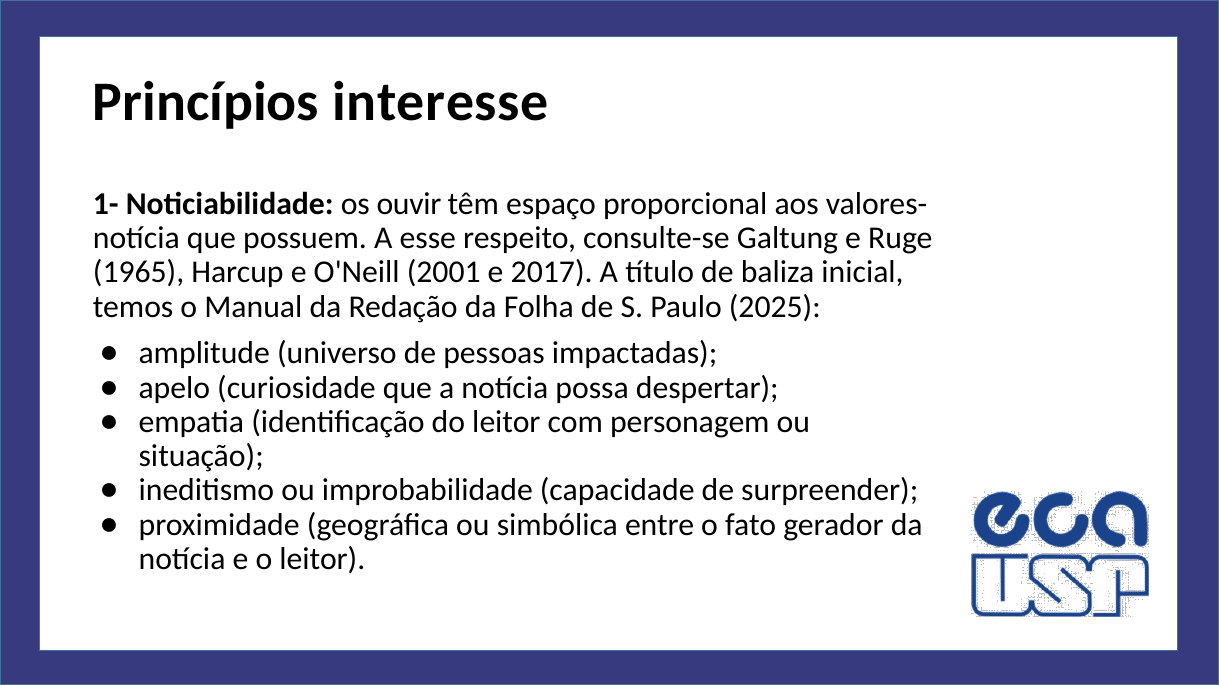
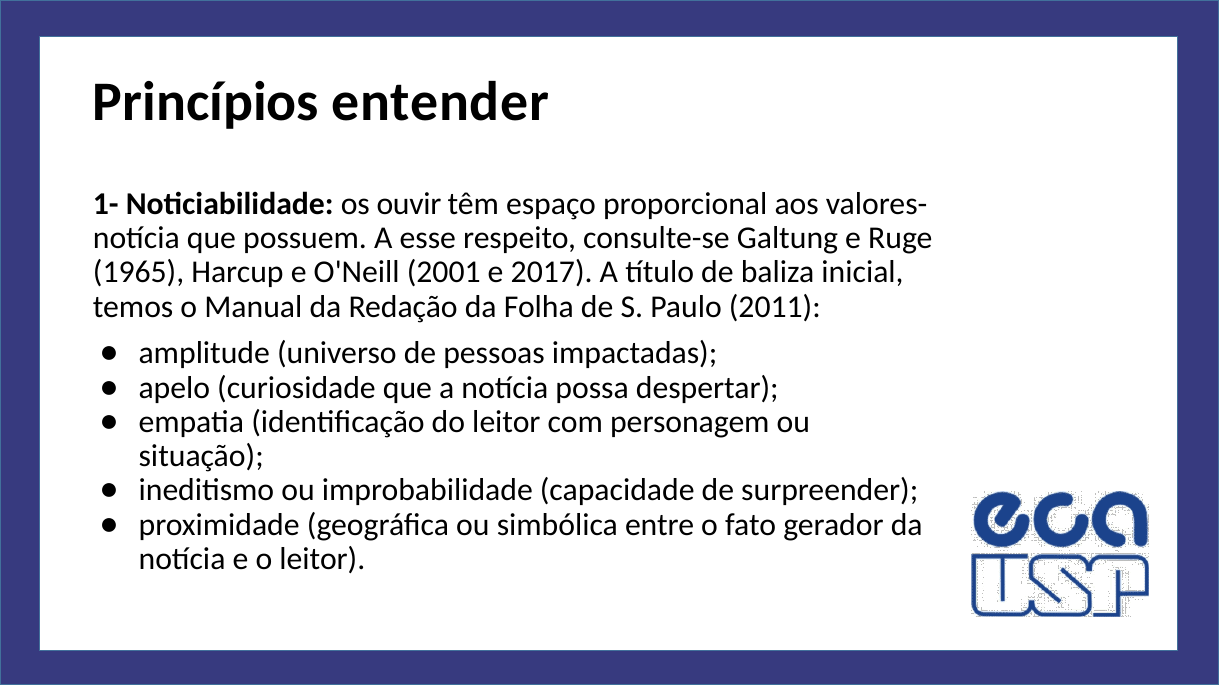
interesse: interesse -> entender (440, 102)
2025: 2025 -> 2011 (775, 307)
